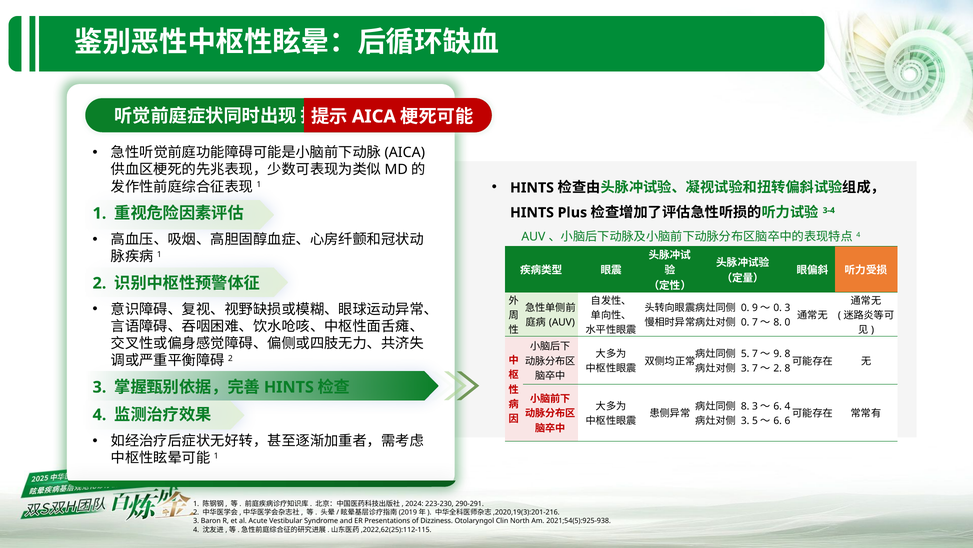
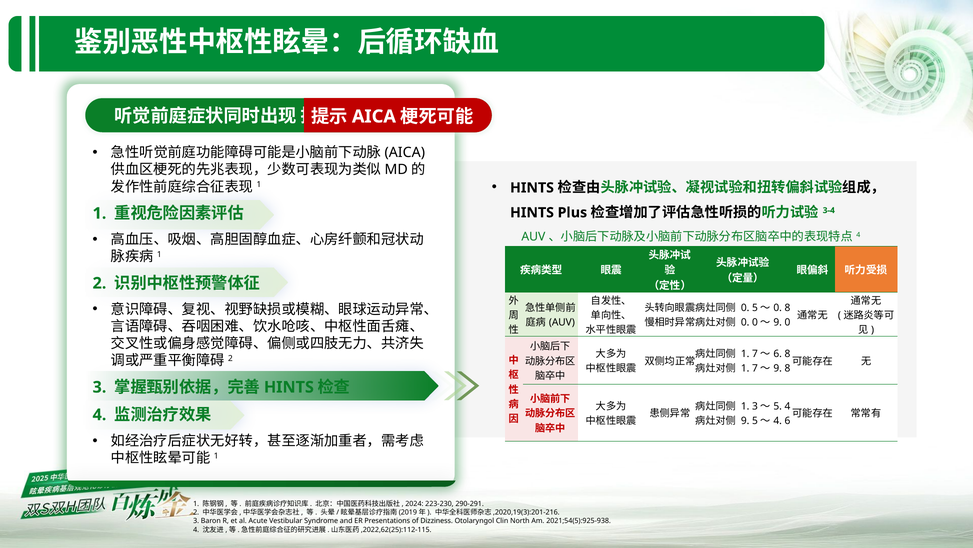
0 9: 9 -> 5 (755, 308)
0 3: 3 -> 8 (787, 308)
0 7: 7 -> 0 (755, 322)
8: 8 -> 9 (778, 322)
5: 5 -> 1 (745, 353)
9: 9 -> 6 (778, 353)
3: 3 -> 1 (745, 368)
2: 2 -> 9 (778, 368)
8: 8 -> 1 (745, 406)
6: 6 -> 5 (778, 406)
3: 3 -> 9 (745, 420)
6: 6 -> 4 (778, 420)
